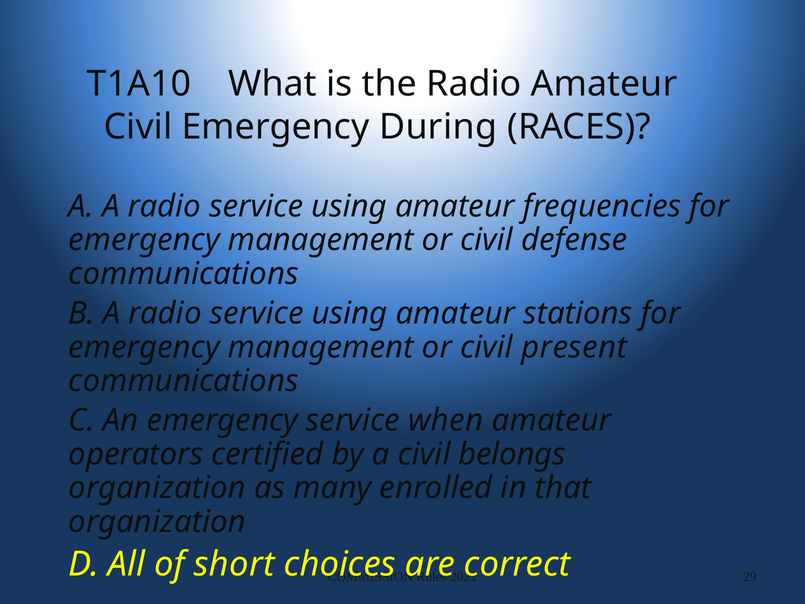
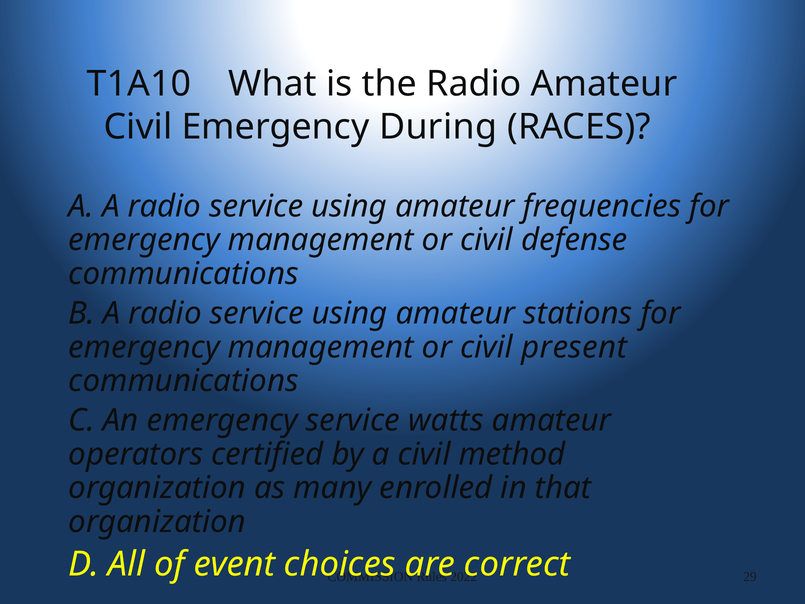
when: when -> watts (446, 420)
belongs: belongs -> method (512, 454)
short: short -> event (234, 564)
